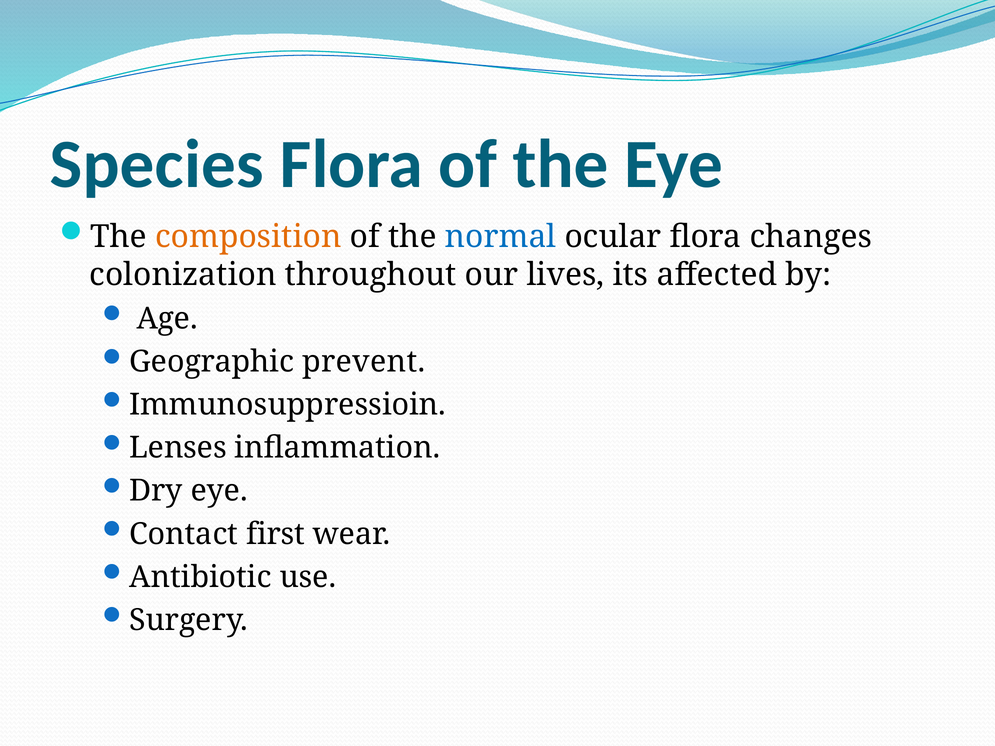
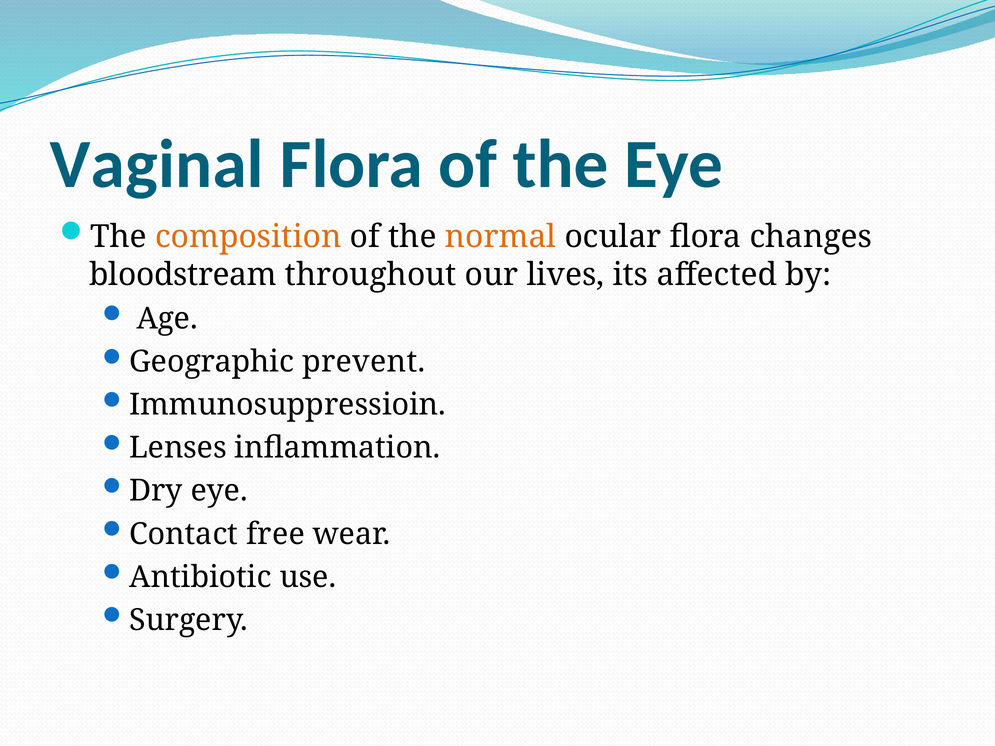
Species: Species -> Vaginal (157, 164)
normal colour: blue -> orange (501, 237)
colonization: colonization -> bloodstream (183, 275)
first: first -> free (275, 534)
